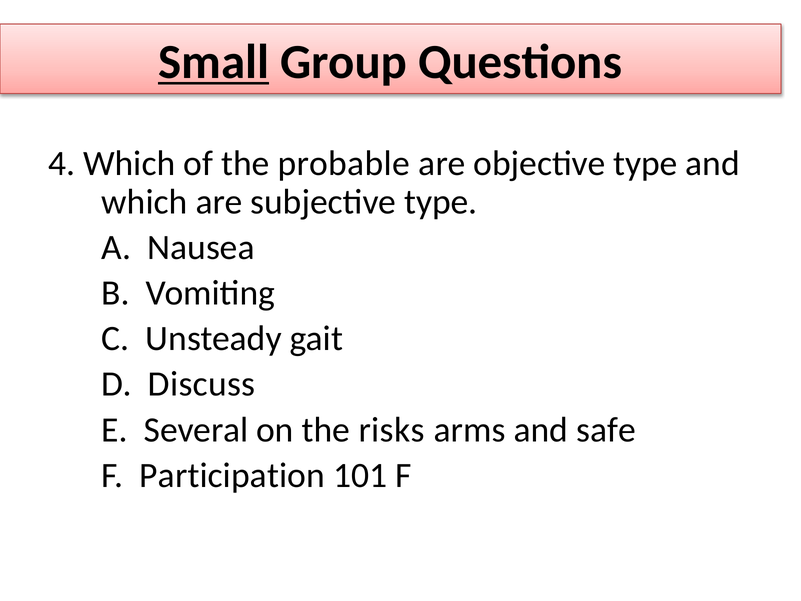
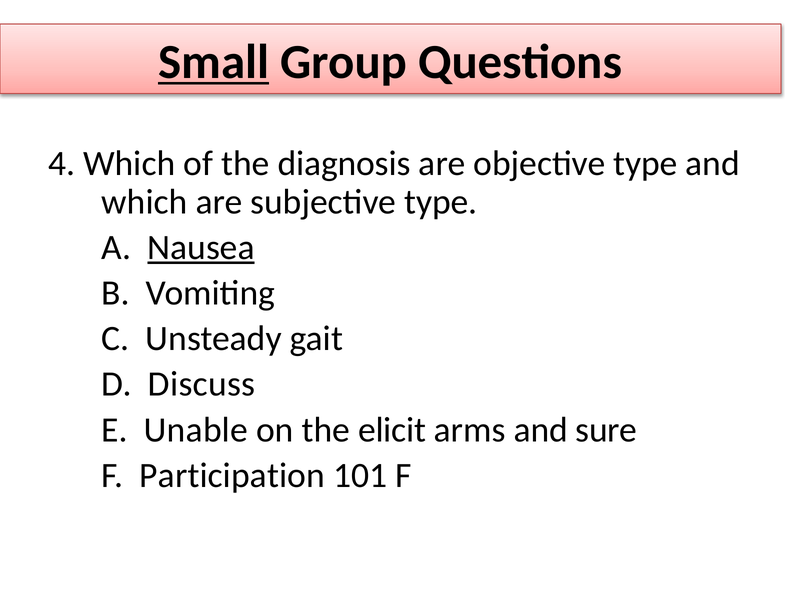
probable: probable -> diagnosis (344, 163)
Nausea underline: none -> present (201, 247)
Several: Several -> Unable (196, 430)
risks: risks -> elicit (392, 430)
safe: safe -> sure (606, 430)
